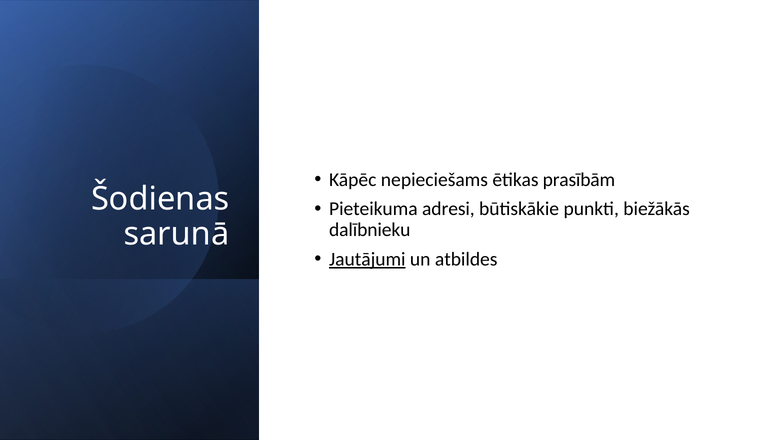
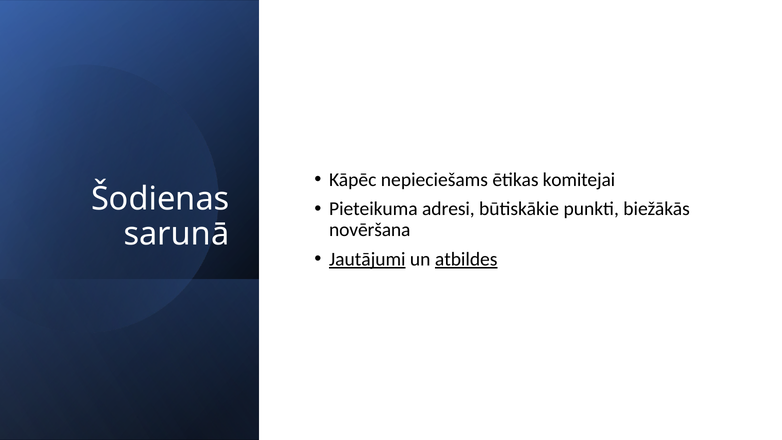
prasībām: prasībām -> komitejai (579, 180)
dalībnieku: dalībnieku -> novēršana (370, 230)
atbildes underline: none -> present (466, 259)
